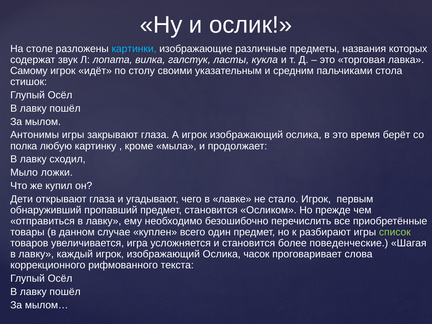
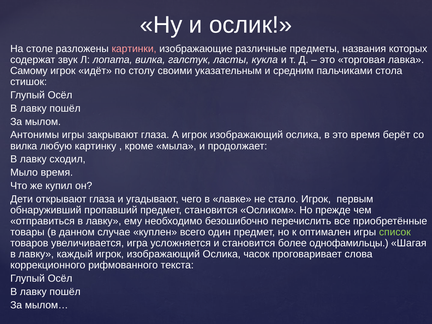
картинки colour: light blue -> pink (134, 49)
полка: полка -> вилка (24, 146)
Мыло ложки: ложки -> время (57, 173)
разбирают: разбирают -> оптимален (325, 232)
поведенческие: поведенческие -> однофамильцы (349, 243)
